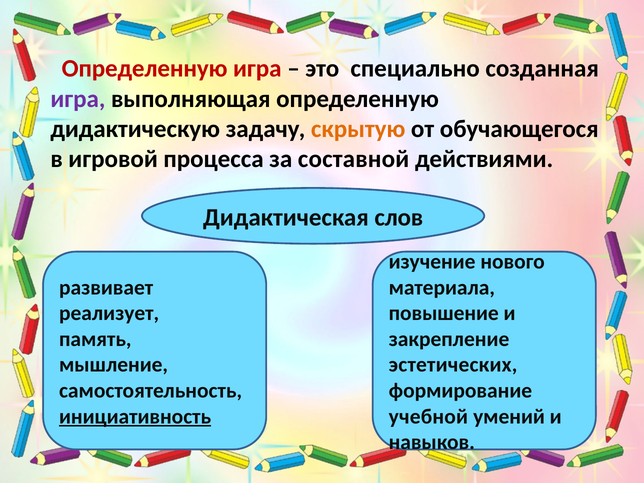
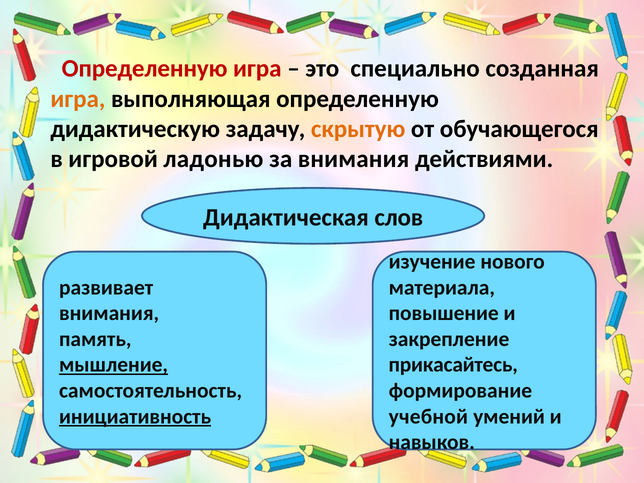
игра colour: purple -> orange (78, 99)
процесса: процесса -> ладонью (213, 159)
за составной: составной -> внимания (354, 159)
реализует: реализует -> внимания (109, 313)
мышление underline: none -> present (114, 365)
эстетических: эстетических -> прикасайтесь (453, 365)
